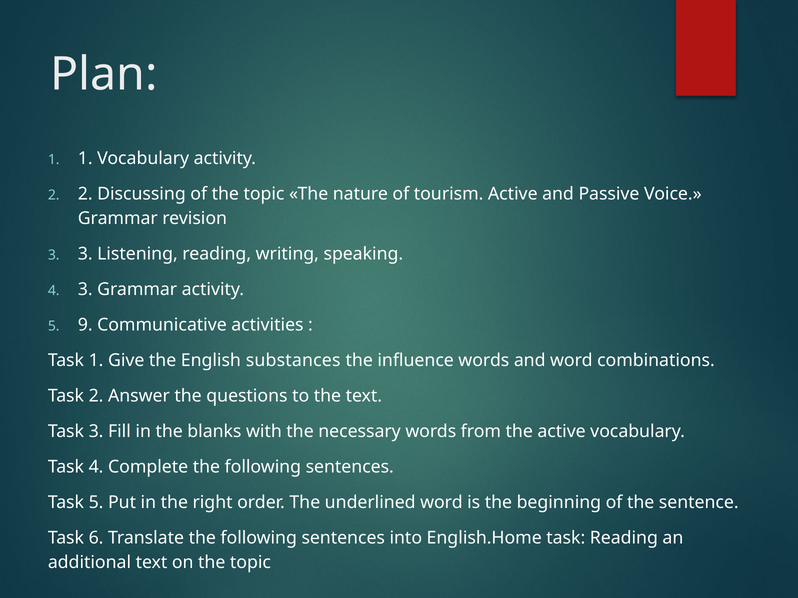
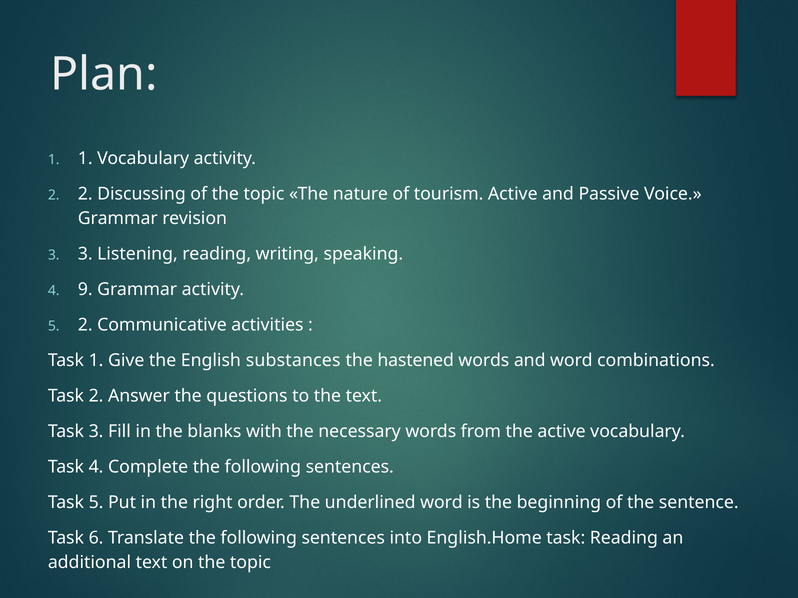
4 3: 3 -> 9 (85, 290)
5 9: 9 -> 2 (85, 325)
influence: influence -> hastened (416, 361)
